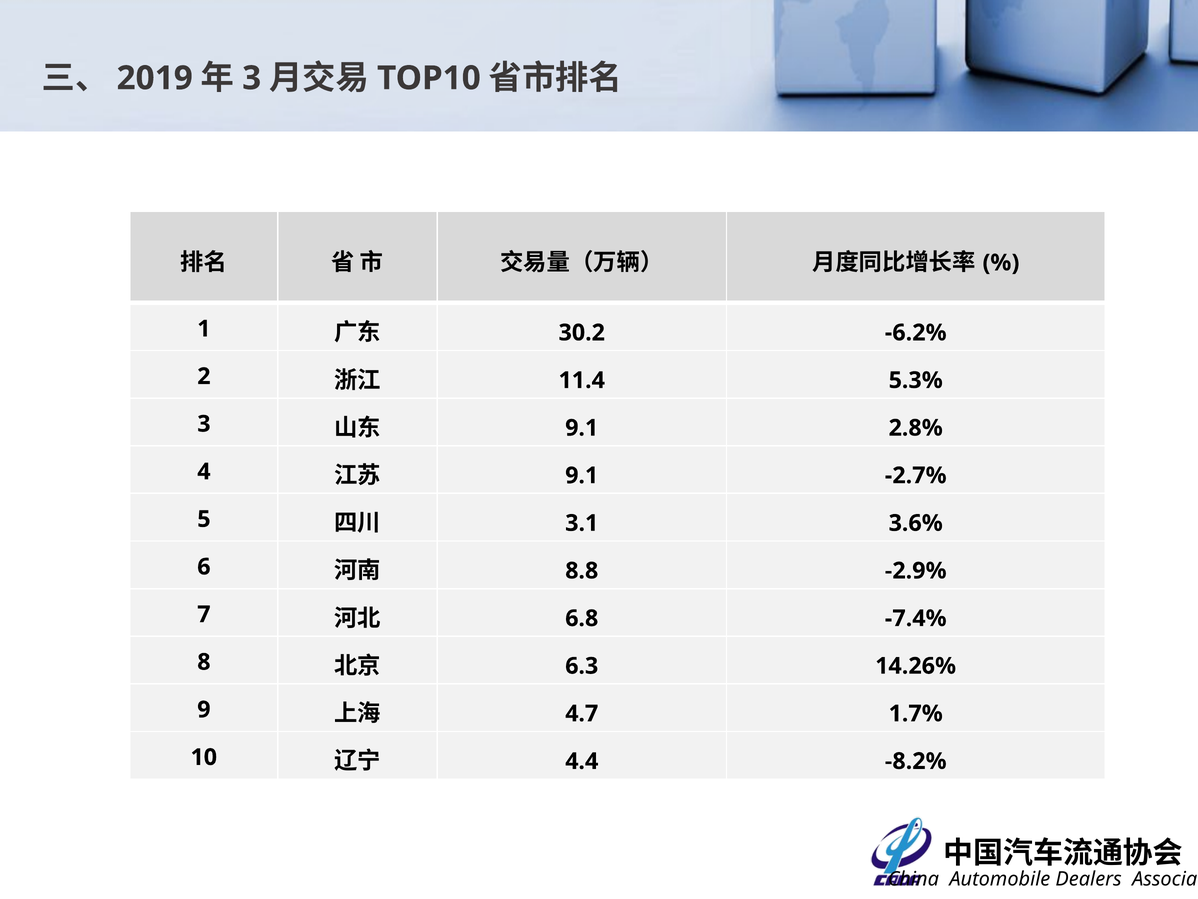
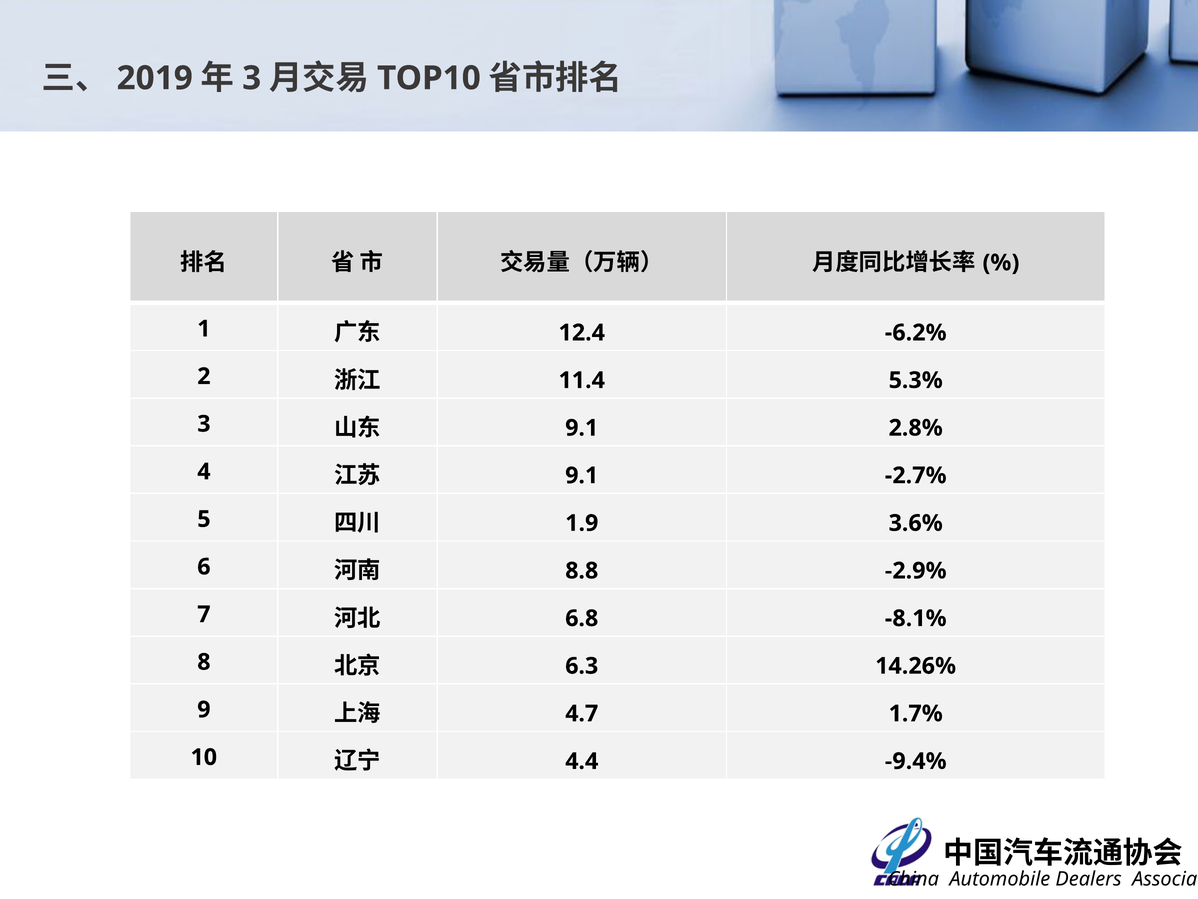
30.2: 30.2 -> 12.4 (582, 333)
3.1: 3.1 -> 1.9 (582, 523)
-7.4%: -7.4% -> -8.1% (916, 618)
-8.2%: -8.2% -> -9.4% (916, 761)
